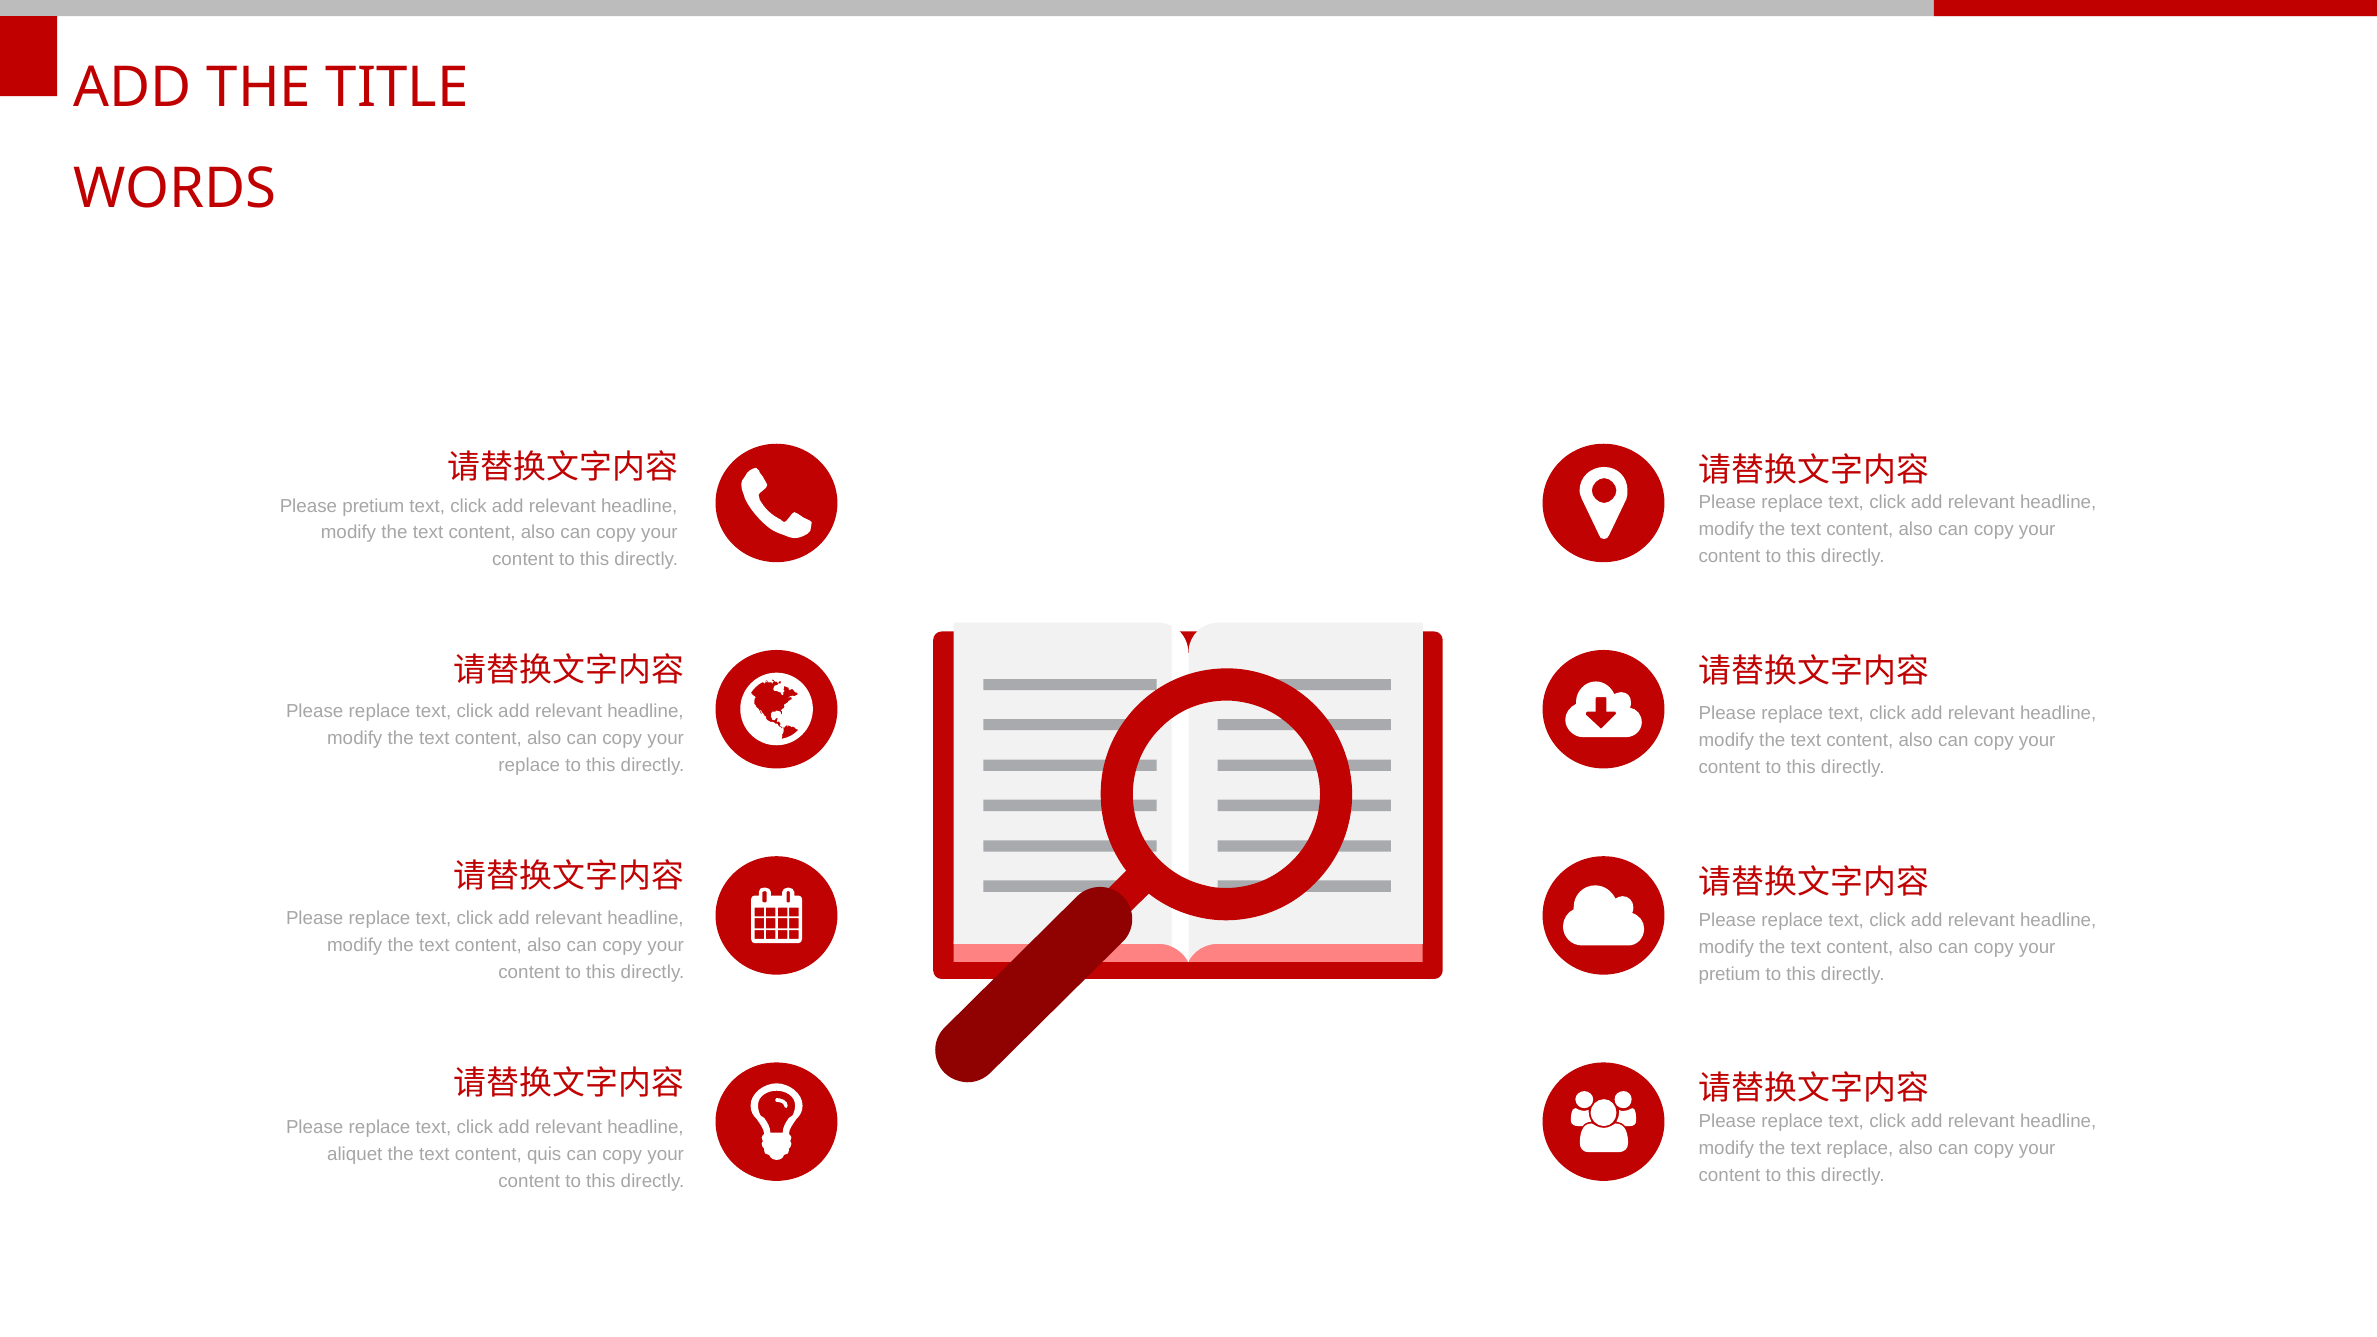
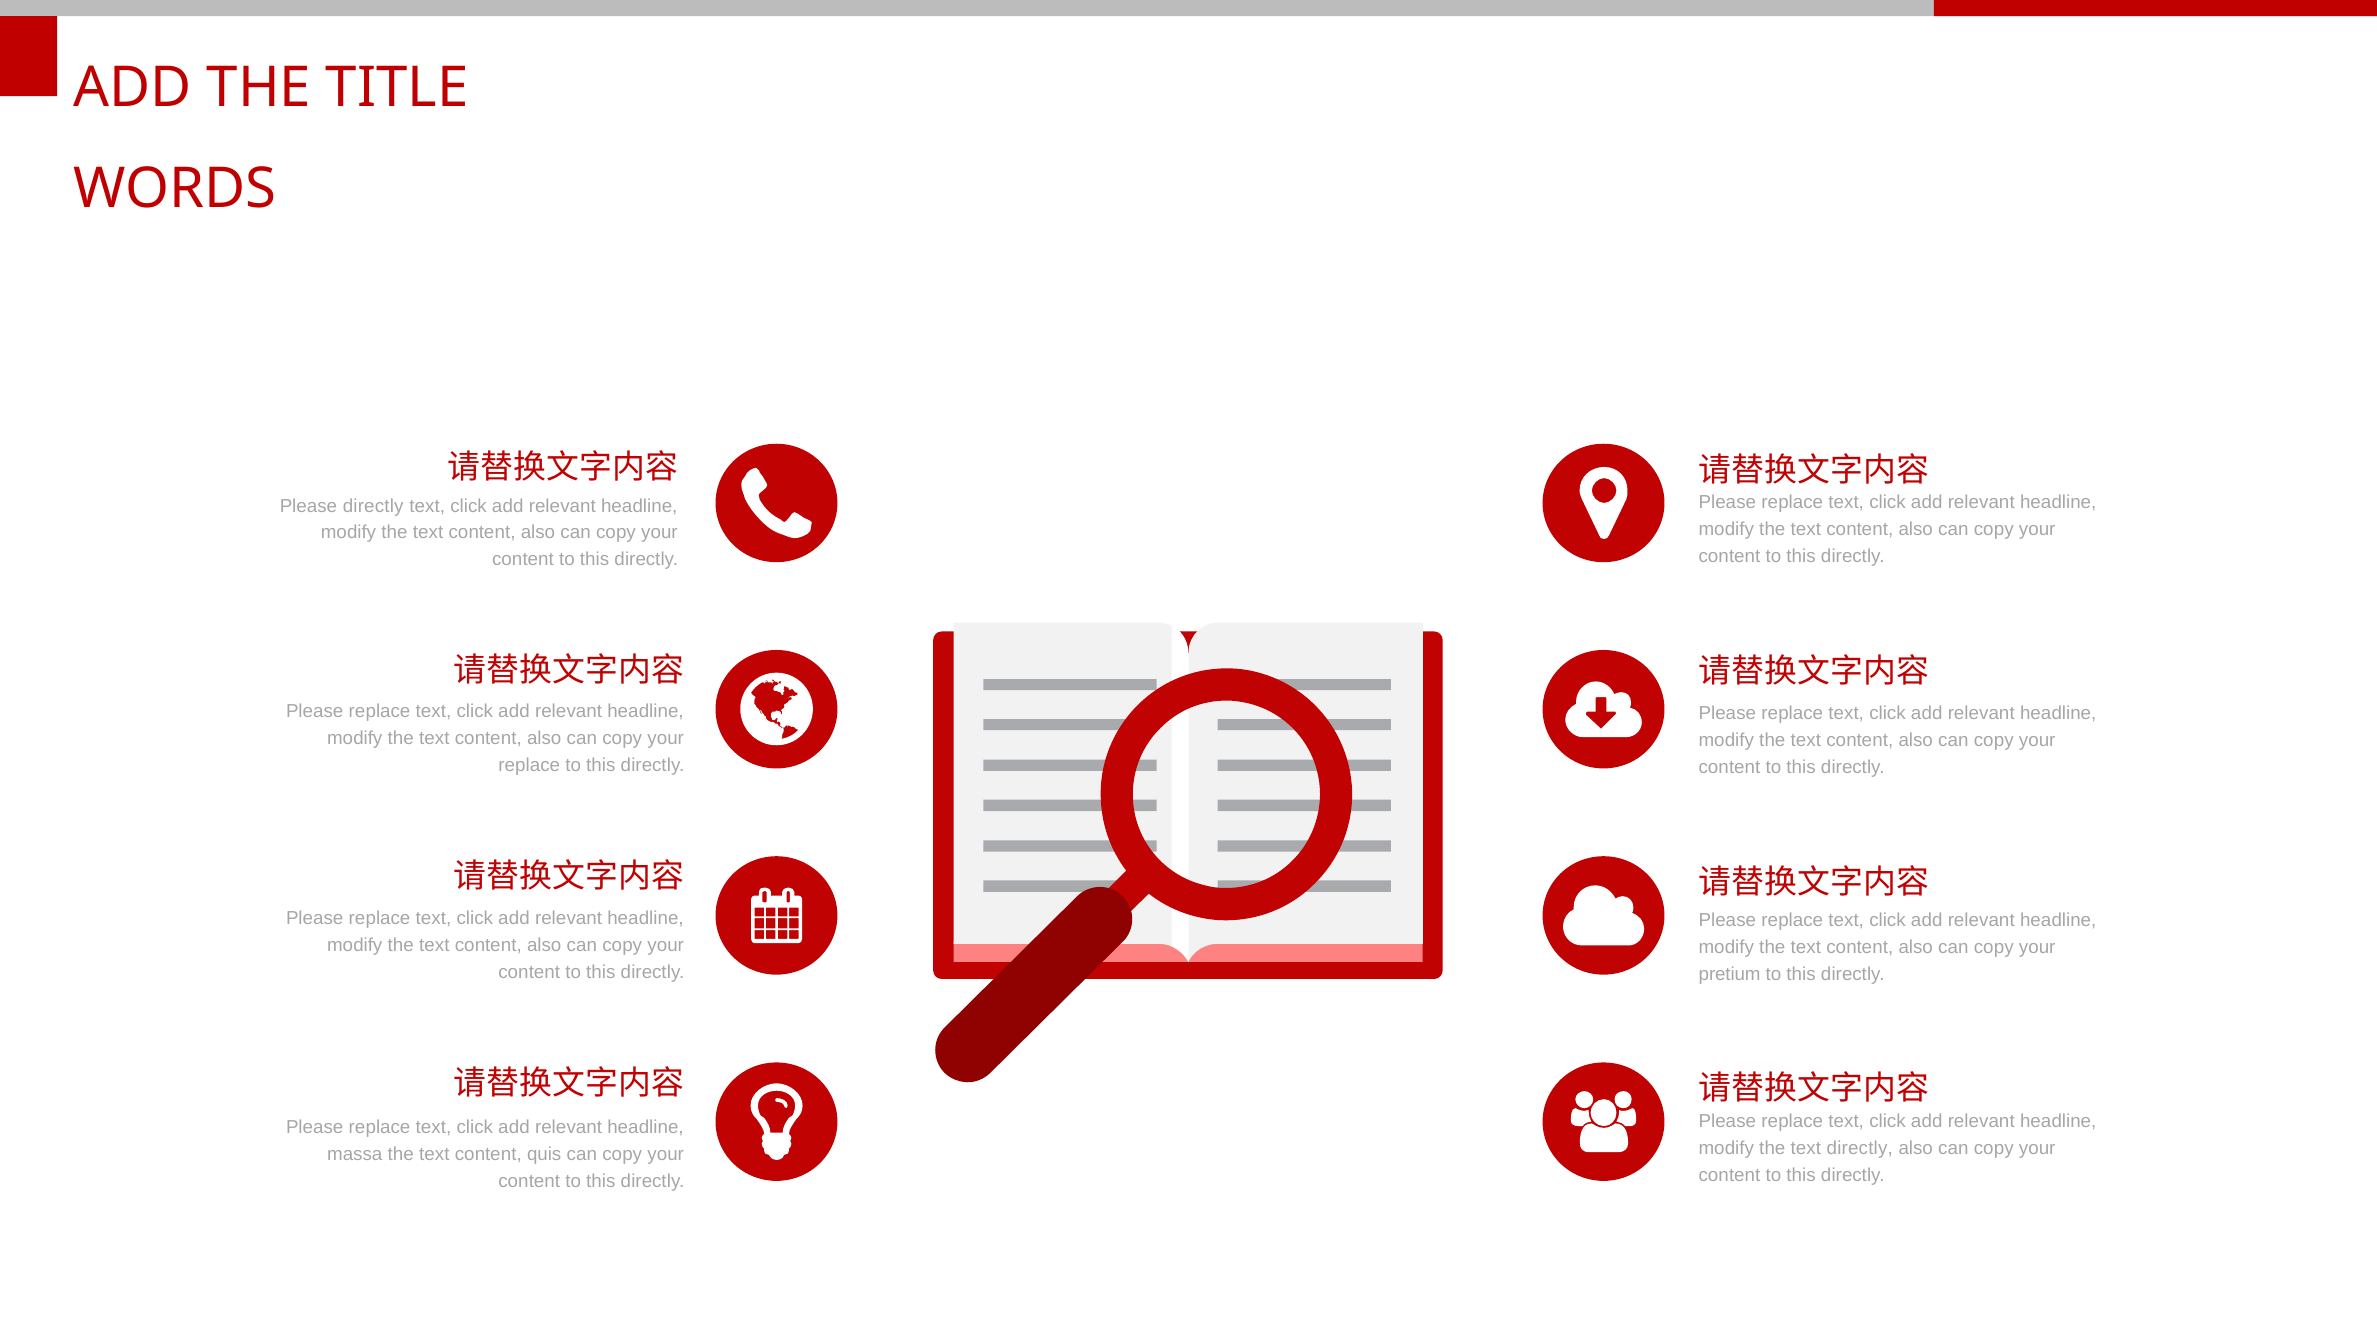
Please pretium: pretium -> directly (373, 506)
text replace: replace -> directly (1860, 1148)
aliquet: aliquet -> massa (355, 1154)
